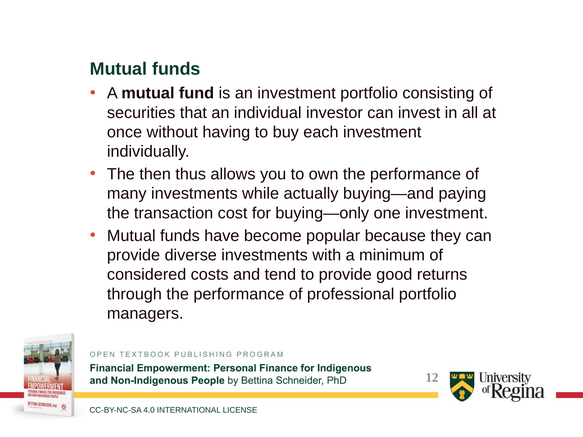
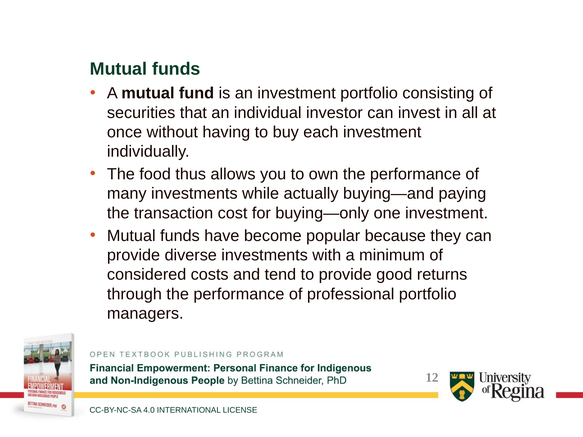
then: then -> food (155, 174)
